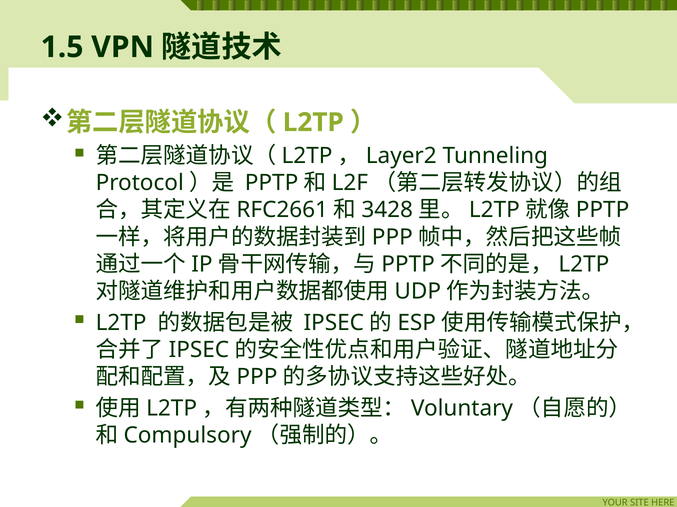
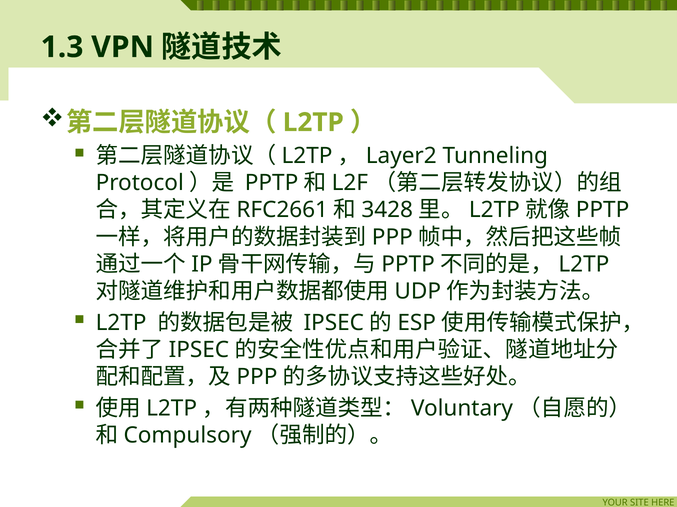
1.5: 1.5 -> 1.3 (62, 47)
